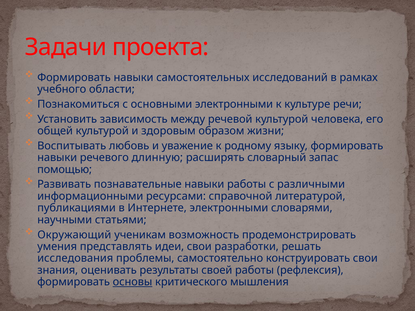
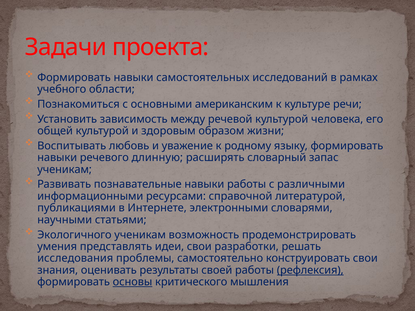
основными электронными: электронными -> американским (234, 104)
помощью: помощью -> ученикам (65, 170)
Окружающий: Окружающий -> Экологичного (74, 235)
рефлексия underline: none -> present (310, 270)
